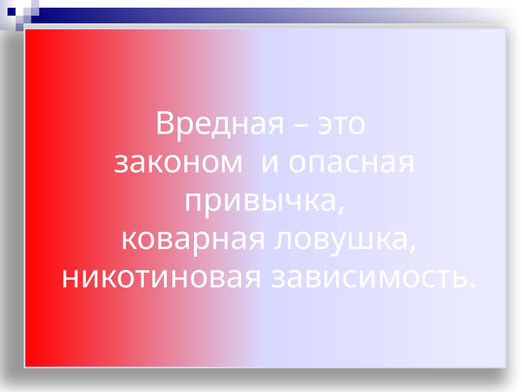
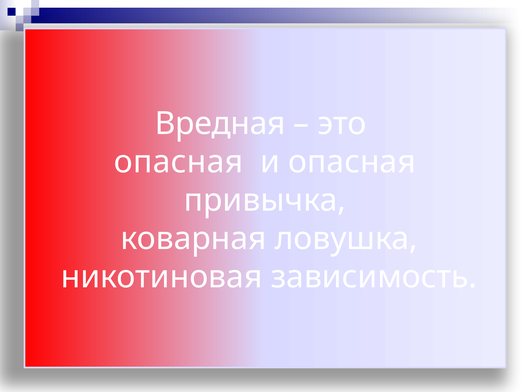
законом: законом -> опасная (179, 162)
